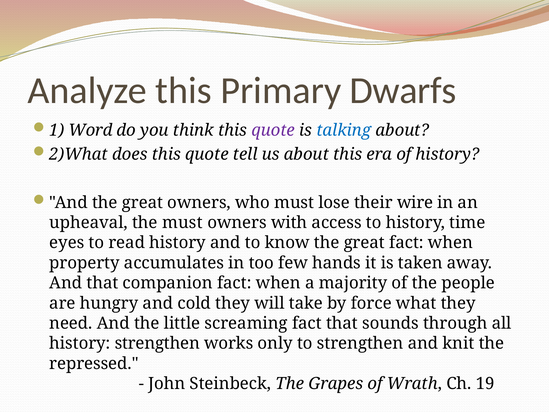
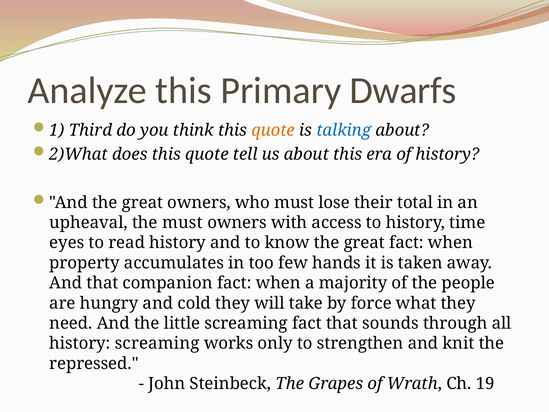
Word: Word -> Third (90, 130)
quote colour: purple -> orange (273, 130)
wire: wire -> total (415, 202)
history strengthen: strengthen -> screaming (157, 343)
